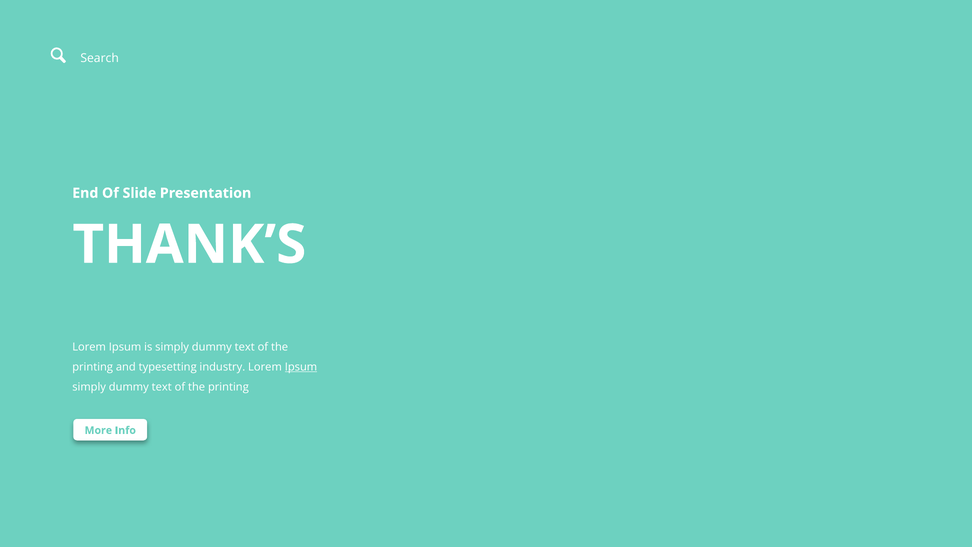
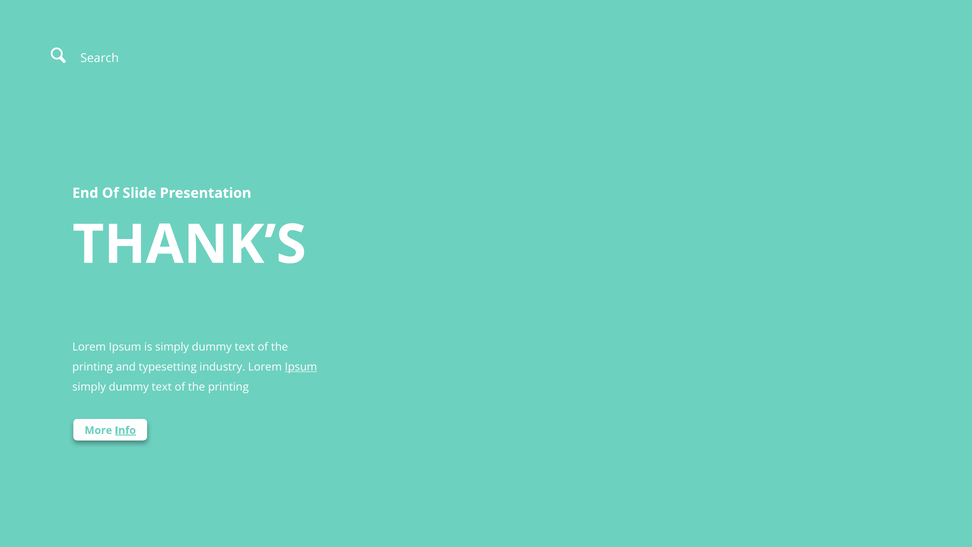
Info underline: none -> present (125, 430)
